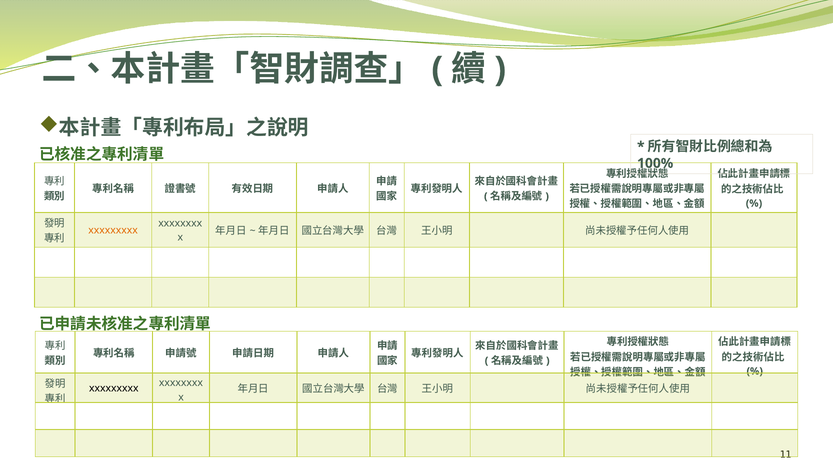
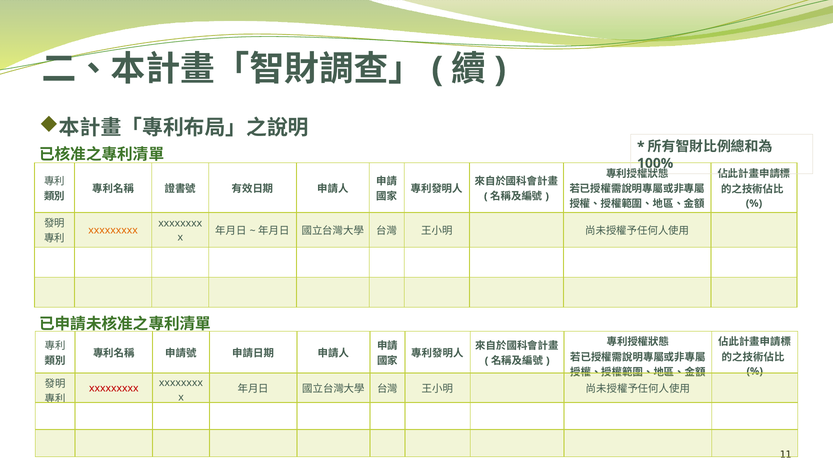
xxxxxxxxx colour: black -> red (114, 388)
